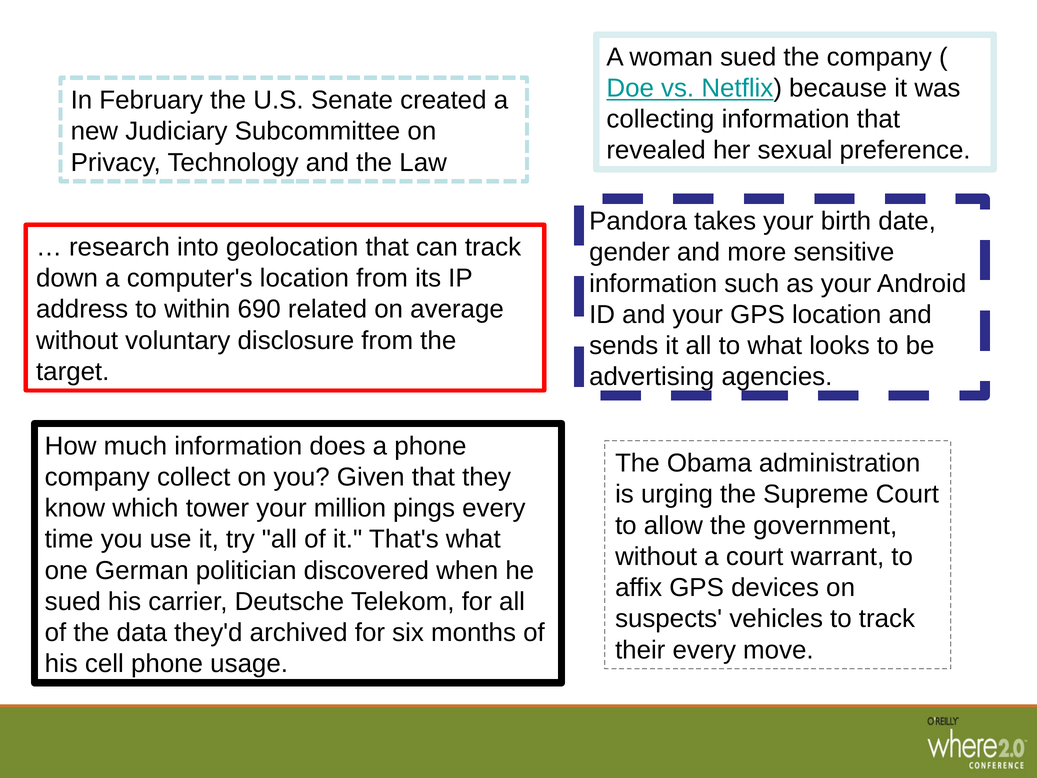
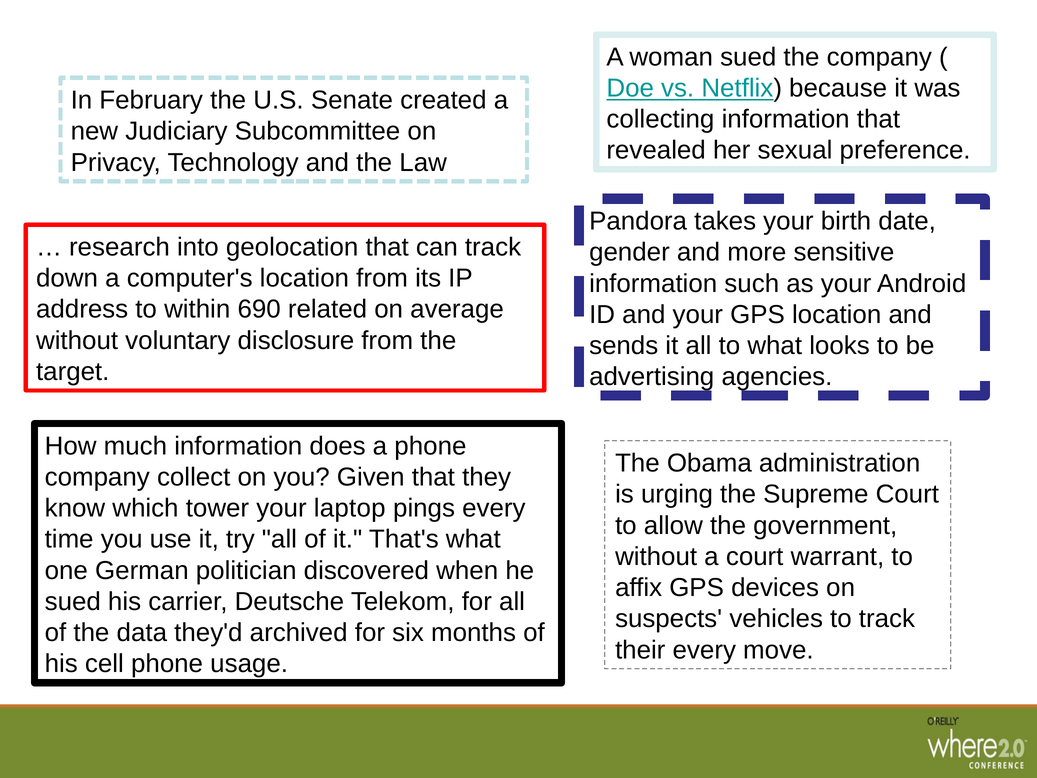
million: million -> laptop (350, 508)
